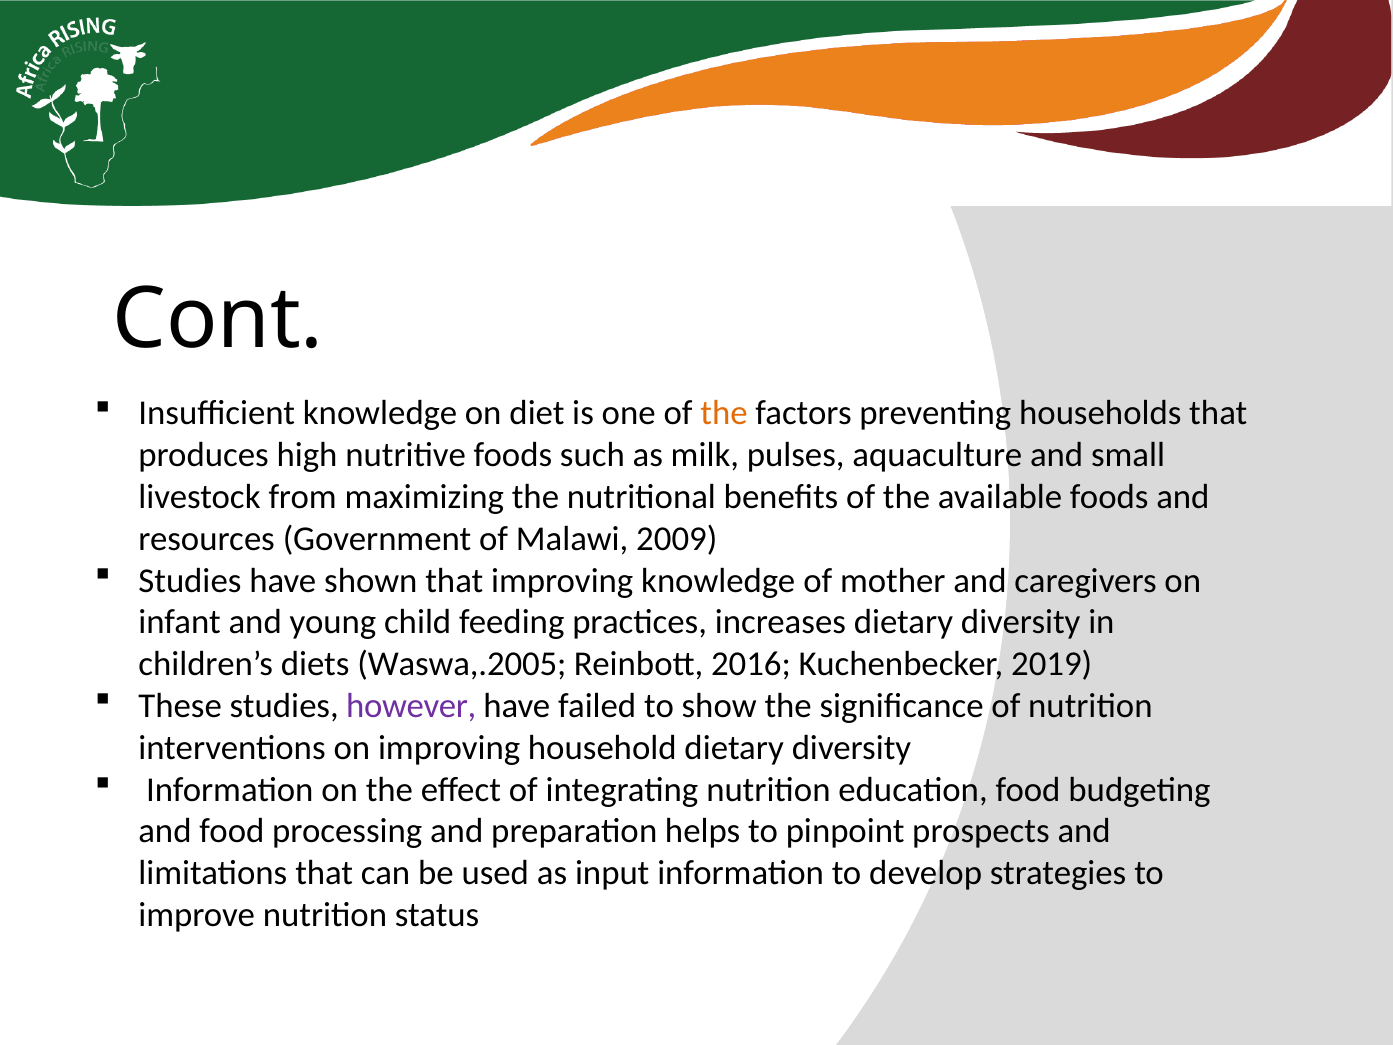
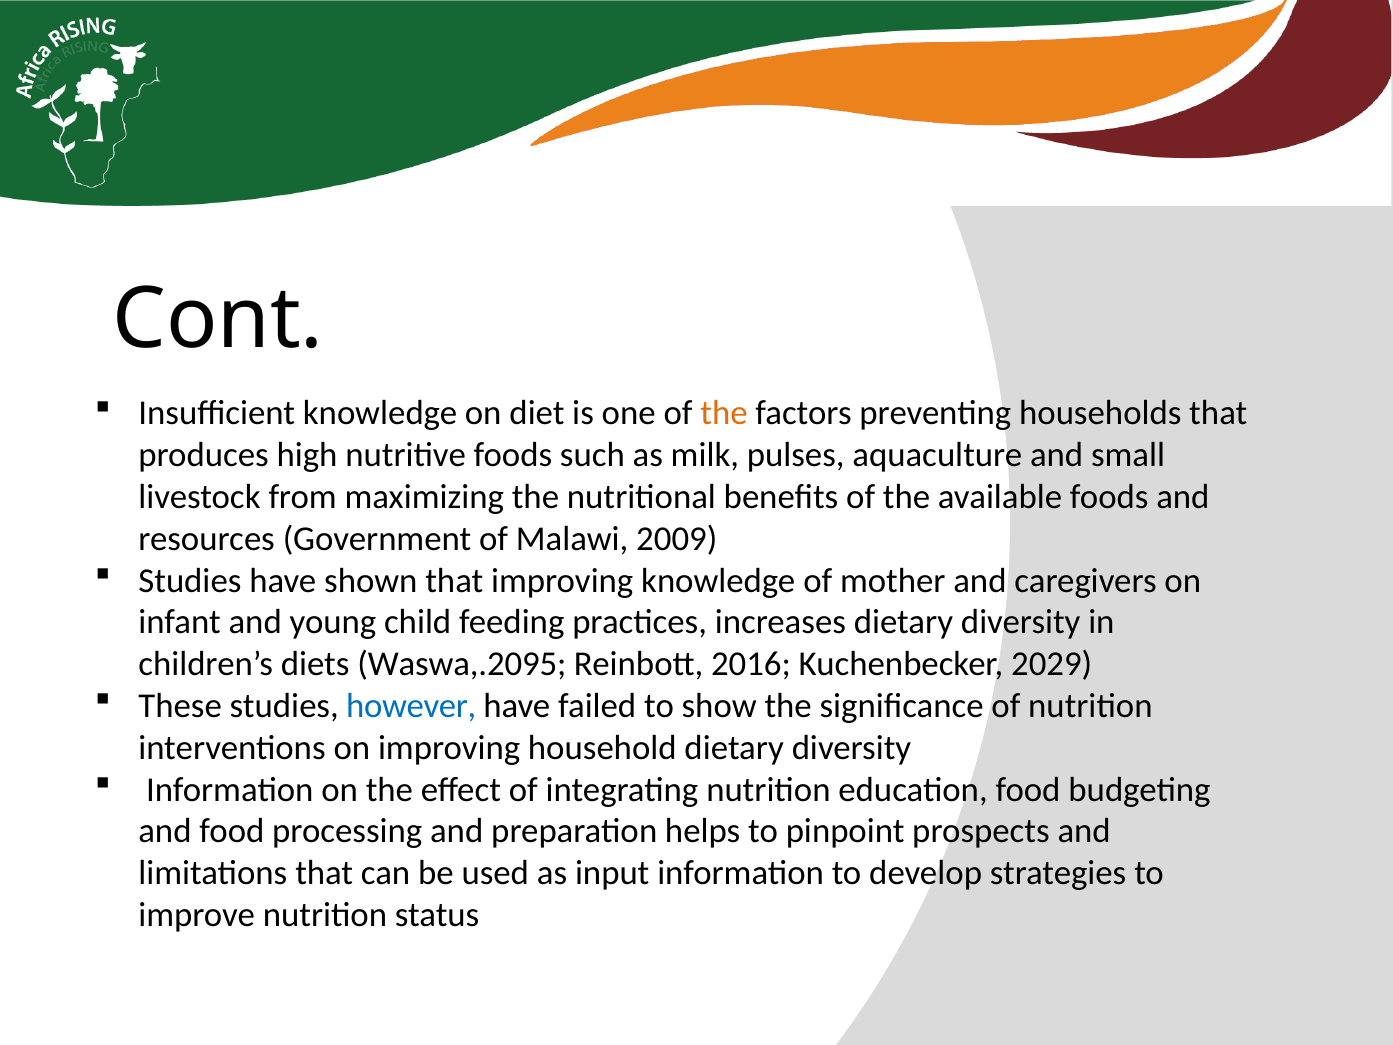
Waswa,.2005: Waswa,.2005 -> Waswa,.2095 (462, 664)
2019: 2019 -> 2029 (1052, 664)
however colour: purple -> blue (411, 706)
